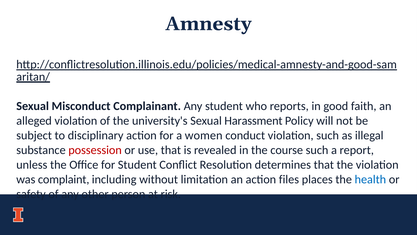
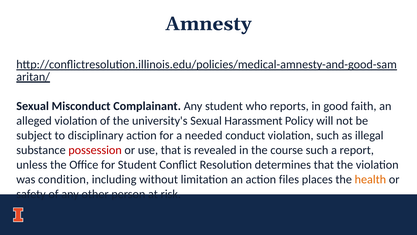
women: women -> needed (204, 135)
complaint: complaint -> condition (64, 179)
health colour: blue -> orange (370, 179)
